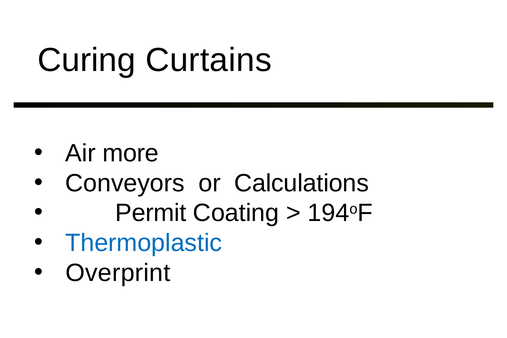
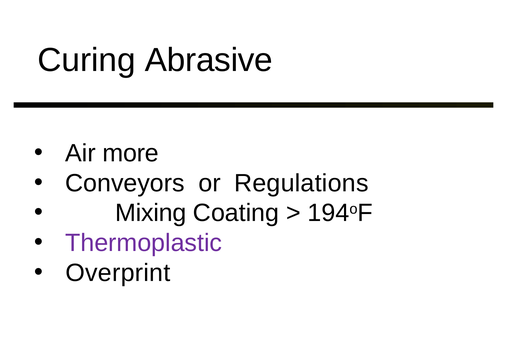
Curtains: Curtains -> Abrasive (209, 60)
Calculations: Calculations -> Regulations (301, 183)
Permit: Permit -> Mixing (151, 213)
Thermoplastic colour: blue -> purple (144, 243)
